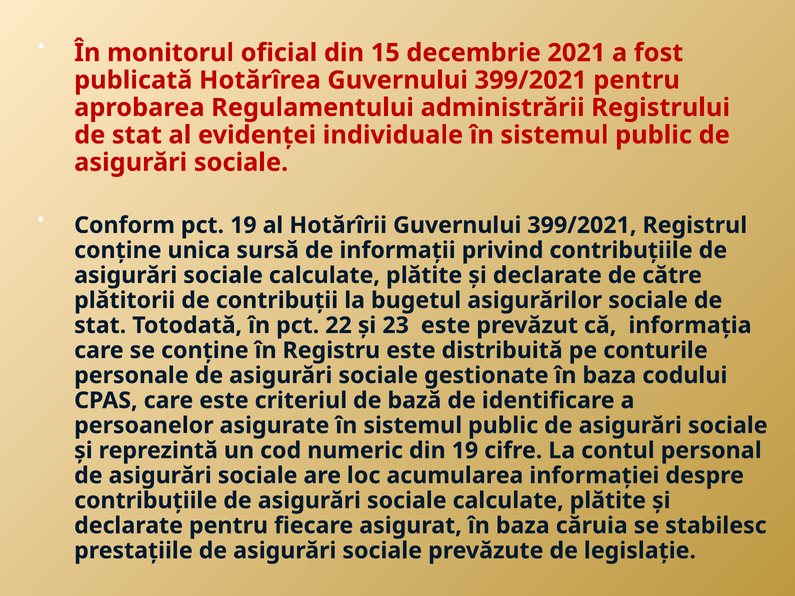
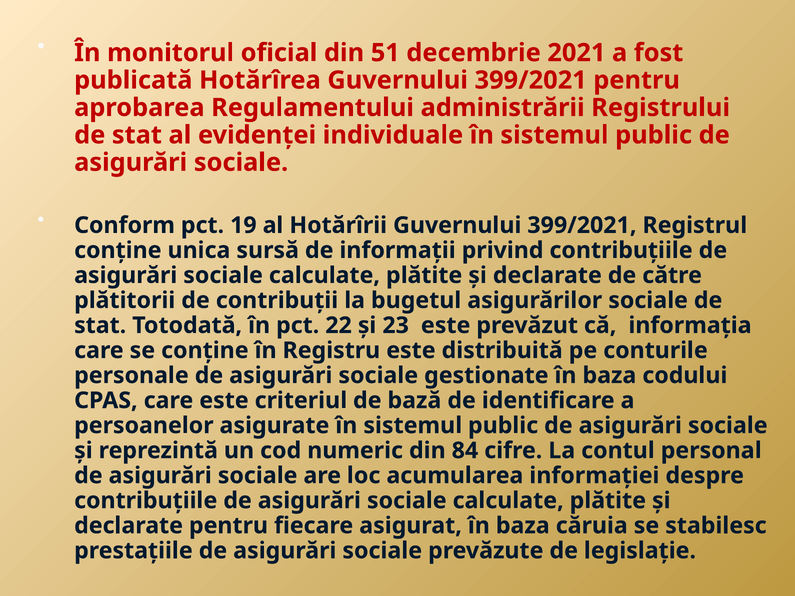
15: 15 -> 51 (385, 53)
din 19: 19 -> 84 (465, 451)
